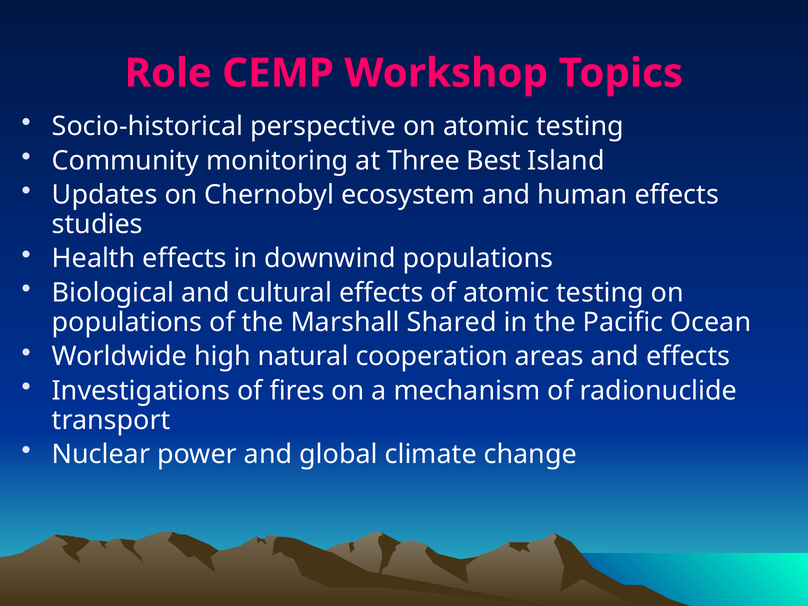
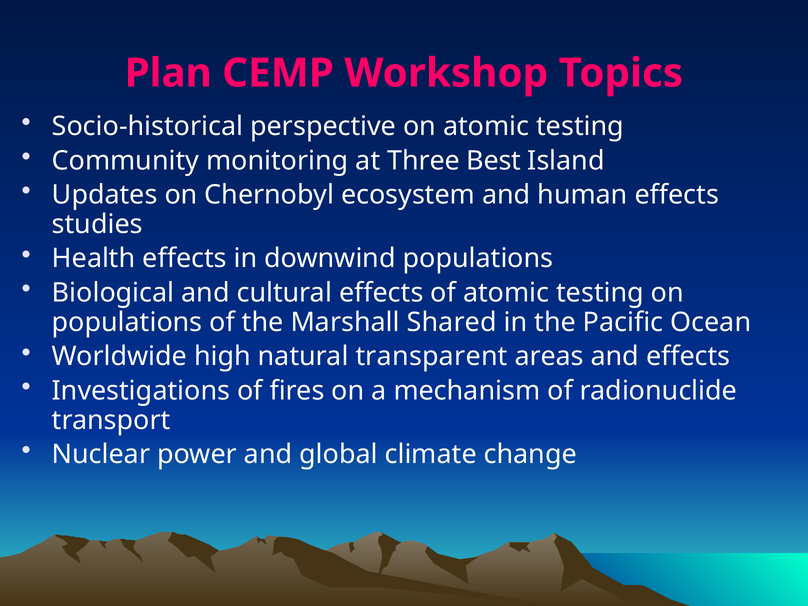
Role: Role -> Plan (168, 73)
cooperation: cooperation -> transparent (432, 357)
